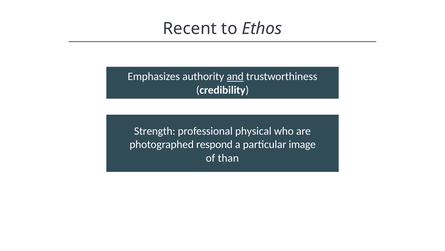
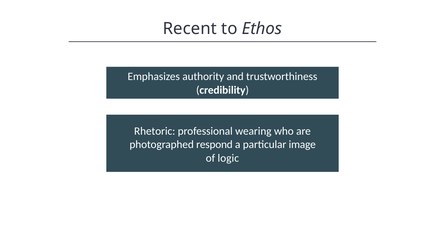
and underline: present -> none (235, 76)
Strength: Strength -> Rhetoric (155, 131)
physical: physical -> wearing (253, 131)
than: than -> logic (228, 158)
